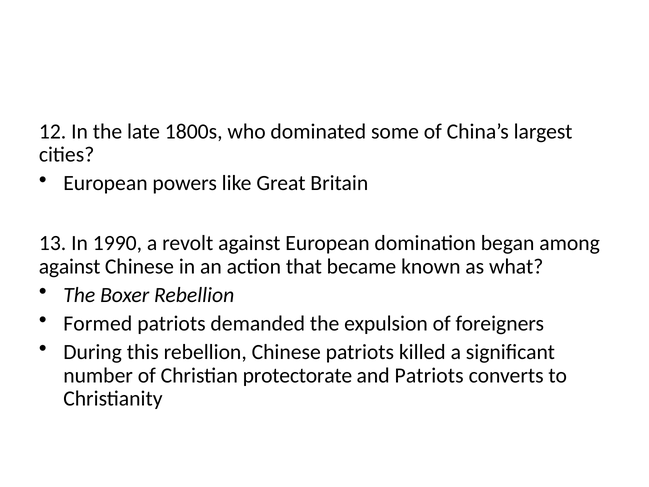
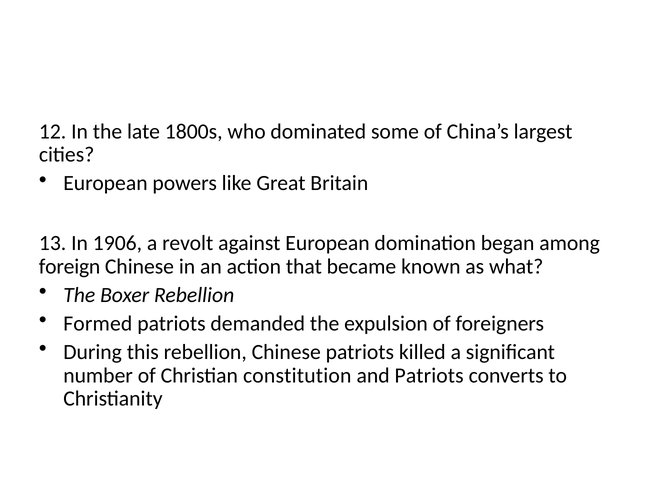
1990: 1990 -> 1906 (117, 243)
against: against -> foreign (70, 266)
protectorate: protectorate -> constitution (297, 375)
